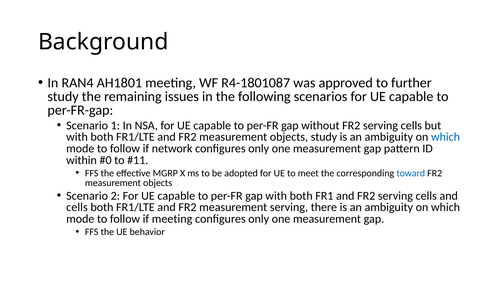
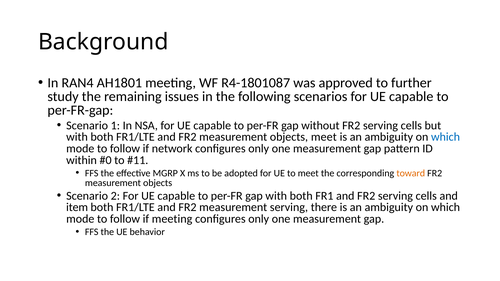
objects study: study -> meet (324, 137)
toward colour: blue -> orange (411, 173)
cells: cells -> item (77, 208)
